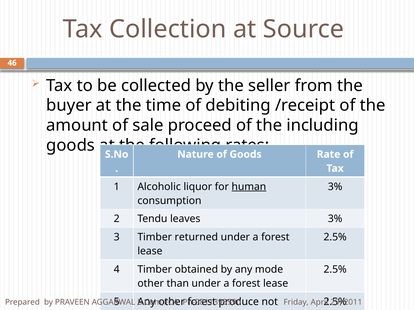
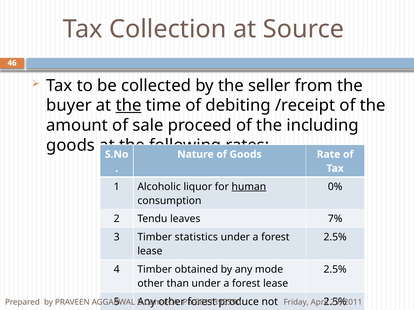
the underline: none -> present (129, 106)
3%: 3% -> 0% (335, 187)
leaves 3%: 3% -> 7% (335, 219)
returned: returned -> statistics (196, 237)
